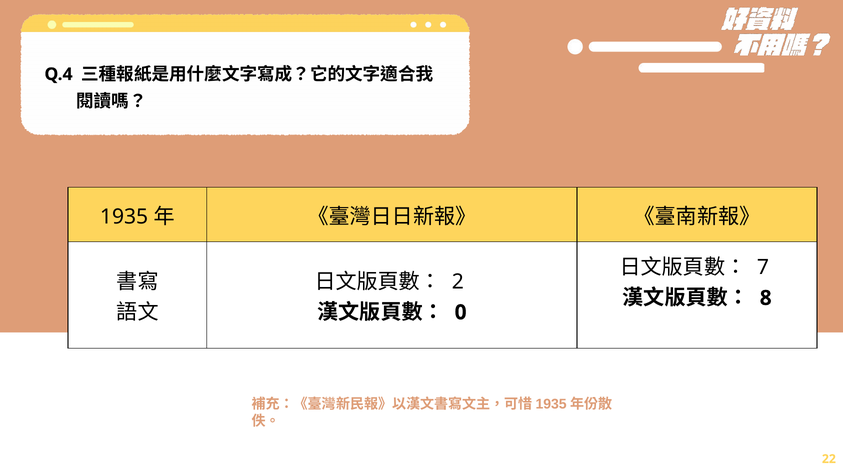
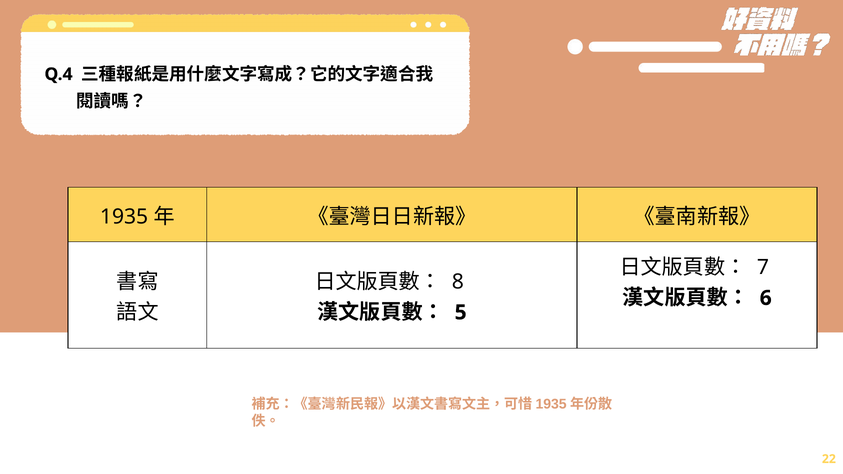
2: 2 -> 8 (458, 282)
8: 8 -> 6 (766, 298)
0: 0 -> 5 (461, 313)
